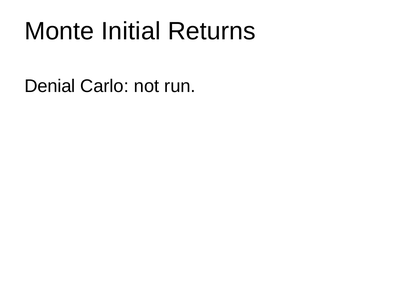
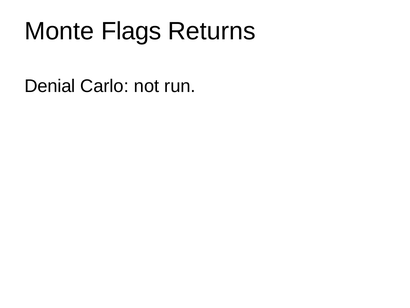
Initial: Initial -> Flags (131, 31)
